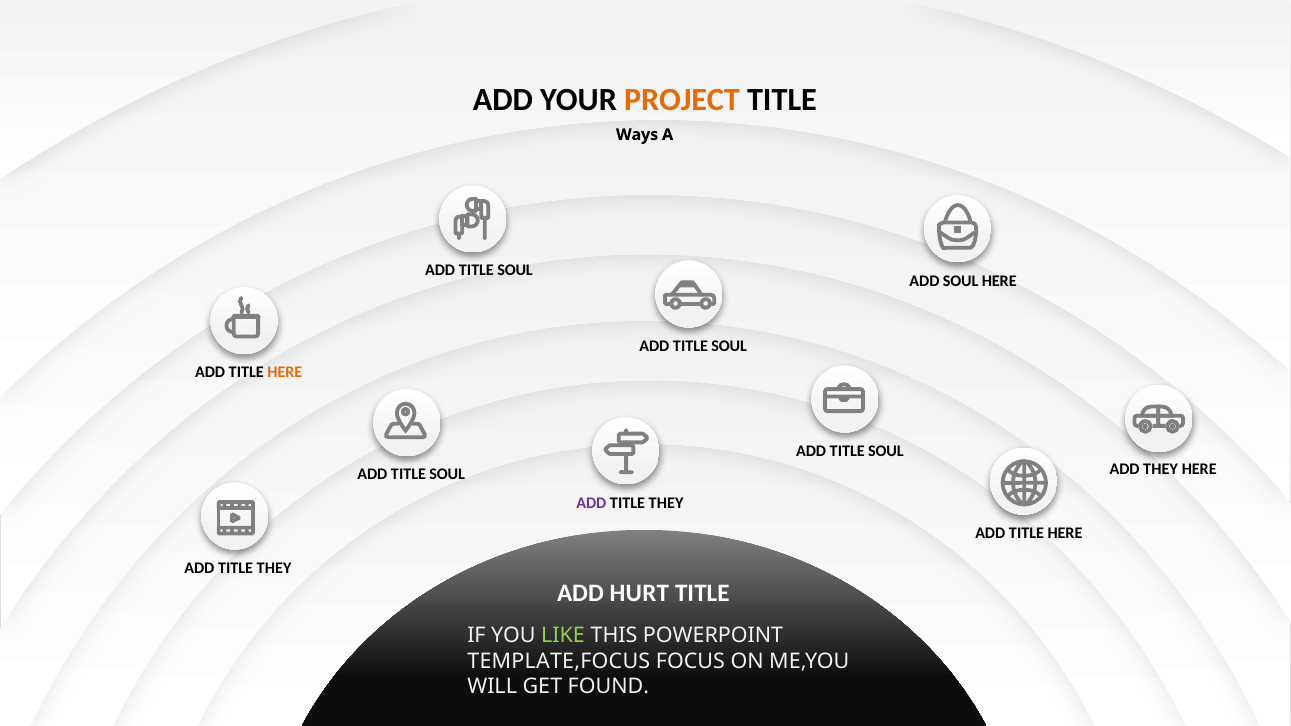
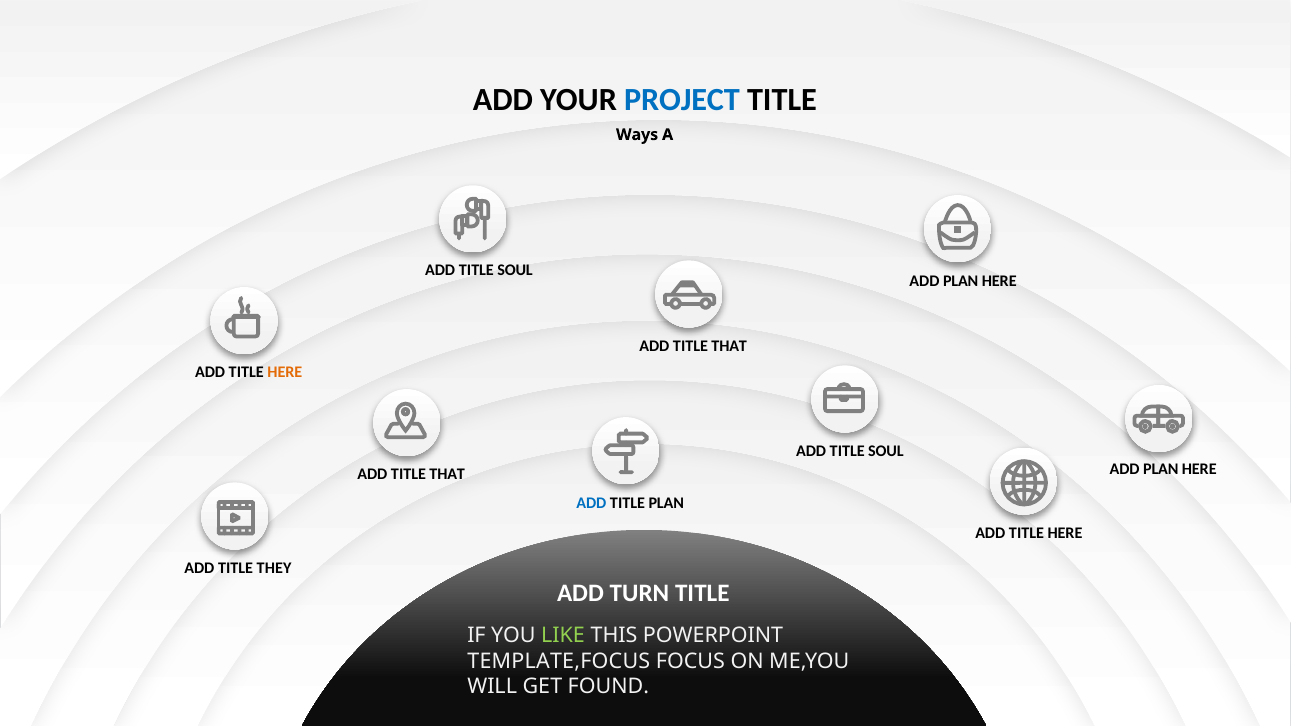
PROJECT colour: orange -> blue (682, 99)
SOUL: SOUL -> PLAN (961, 281)
SOUL: SOUL -> THAT (729, 346)
THEY: THEY -> PLAN (1161, 469)
SOUL: SOUL -> THAT (447, 475)
ADD colour: purple -> blue (591, 503)
THEY: THEY -> PLAN (666, 503)
HURT: HURT -> TURN (639, 594)
